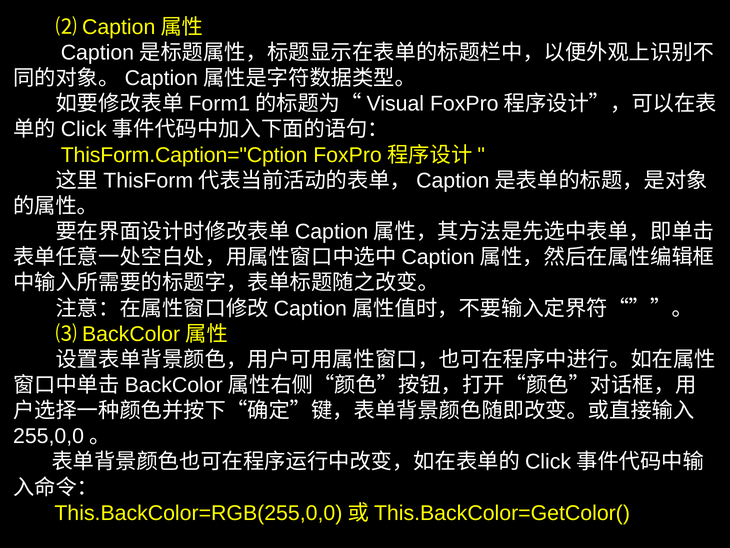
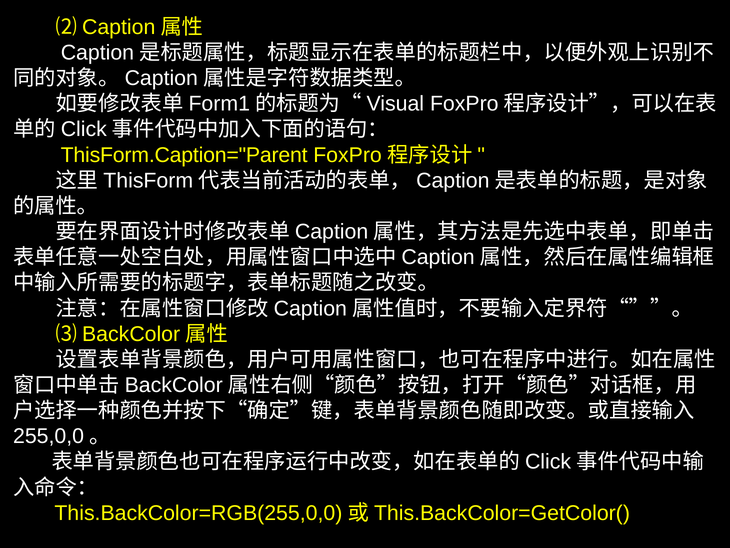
ThisForm.Caption="Cption: ThisForm.Caption="Cption -> ThisForm.Caption="Parent (184, 155)
